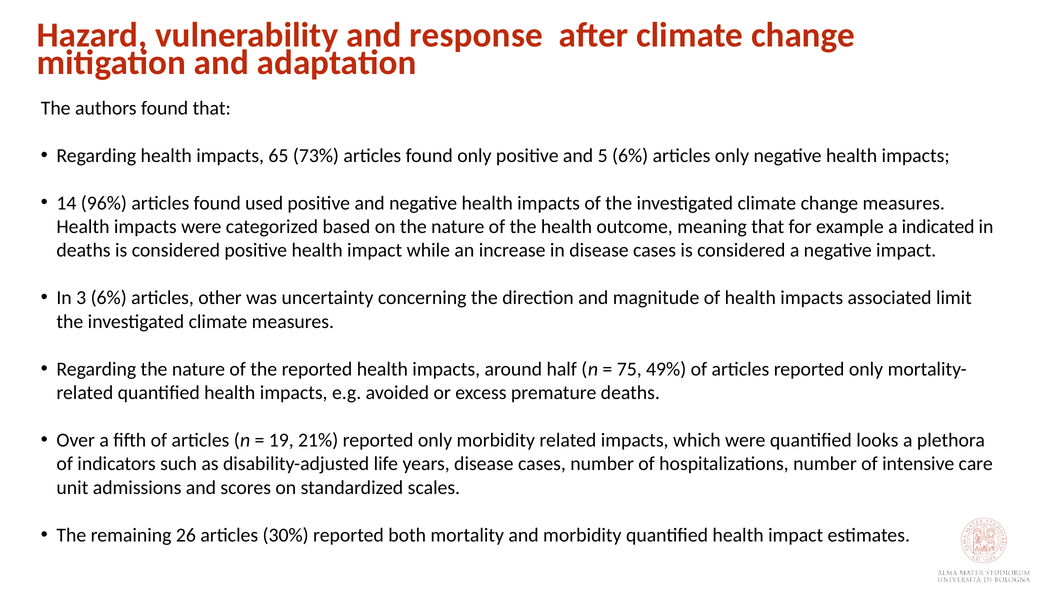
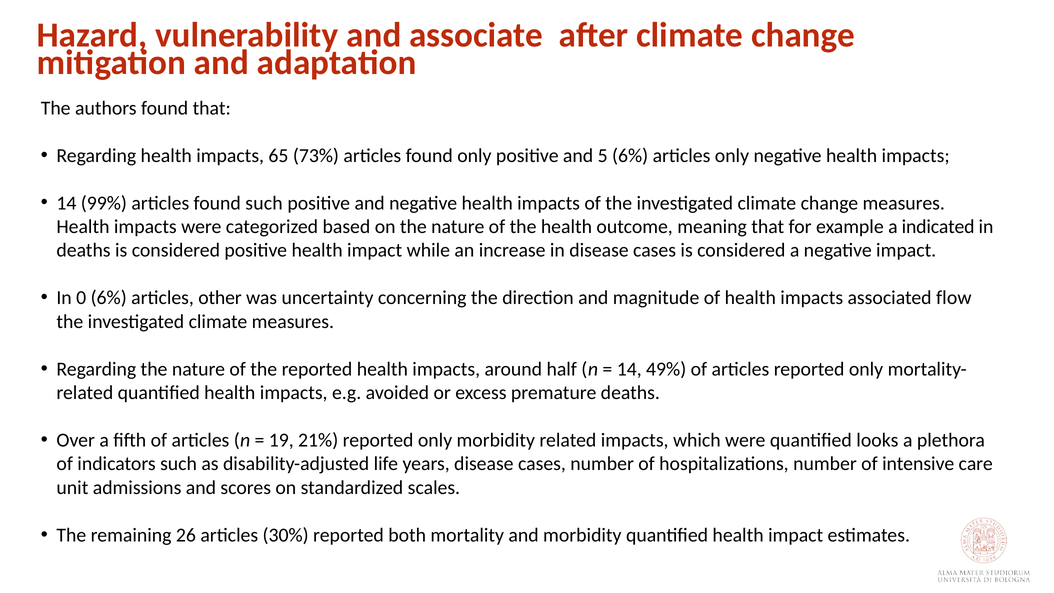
response: response -> associate (476, 35)
96%: 96% -> 99% (104, 203)
found used: used -> such (264, 203)
3: 3 -> 0 (81, 298)
limit: limit -> flow (954, 298)
75: 75 -> 14 (629, 369)
